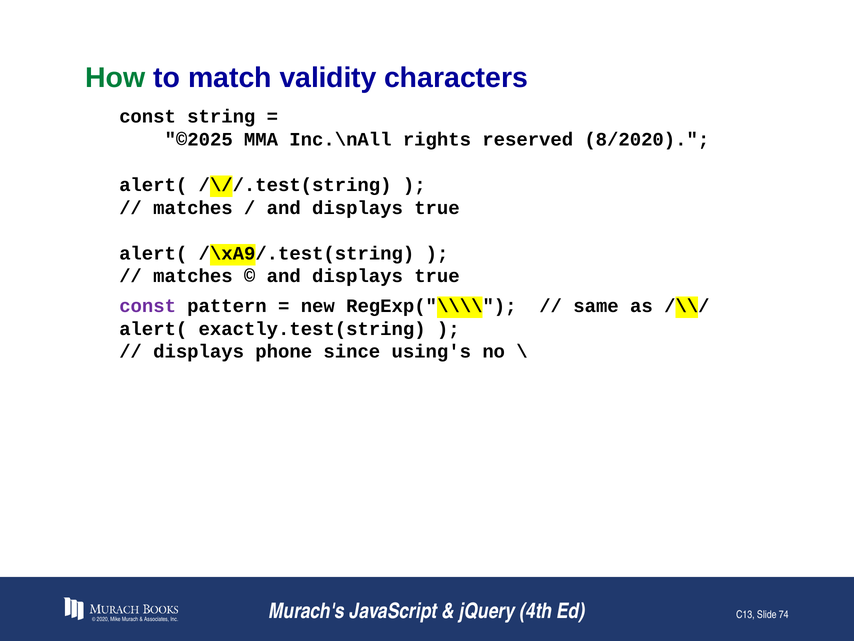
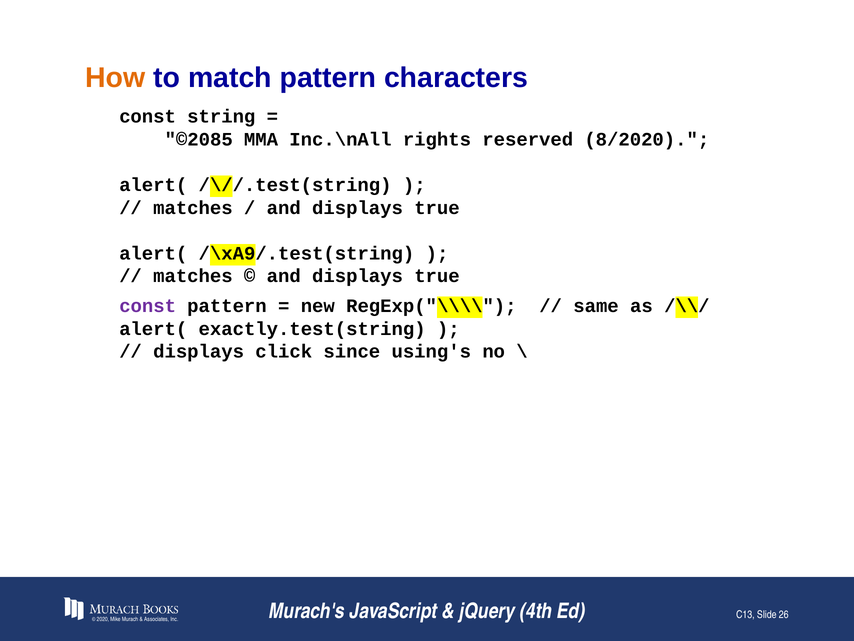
How colour: green -> orange (115, 78)
match validity: validity -> pattern (328, 78)
©2025: ©2025 -> ©2085 (199, 139)
phone: phone -> click (284, 351)
74: 74 -> 26 (784, 614)
